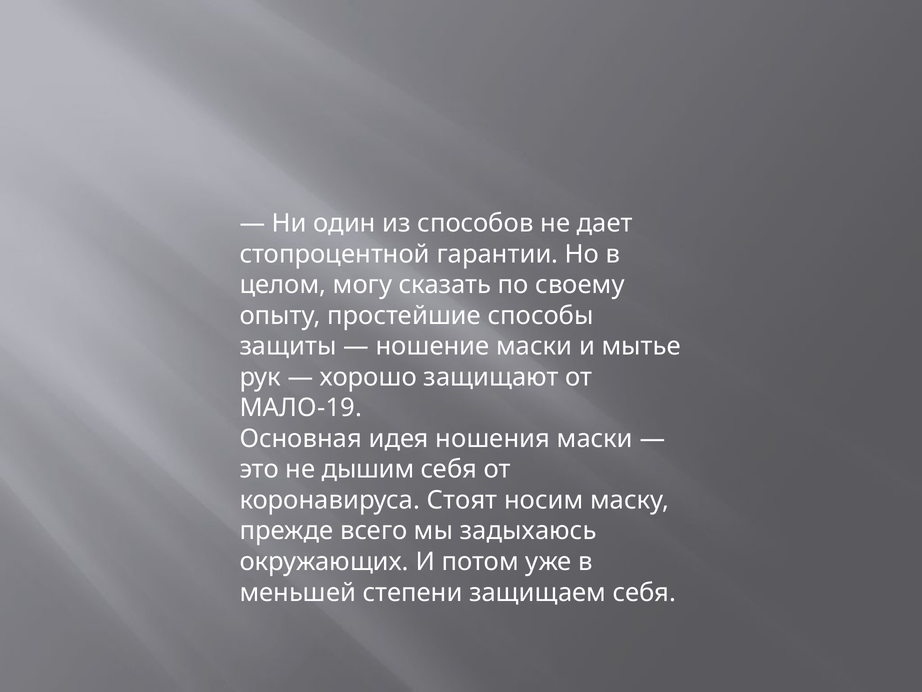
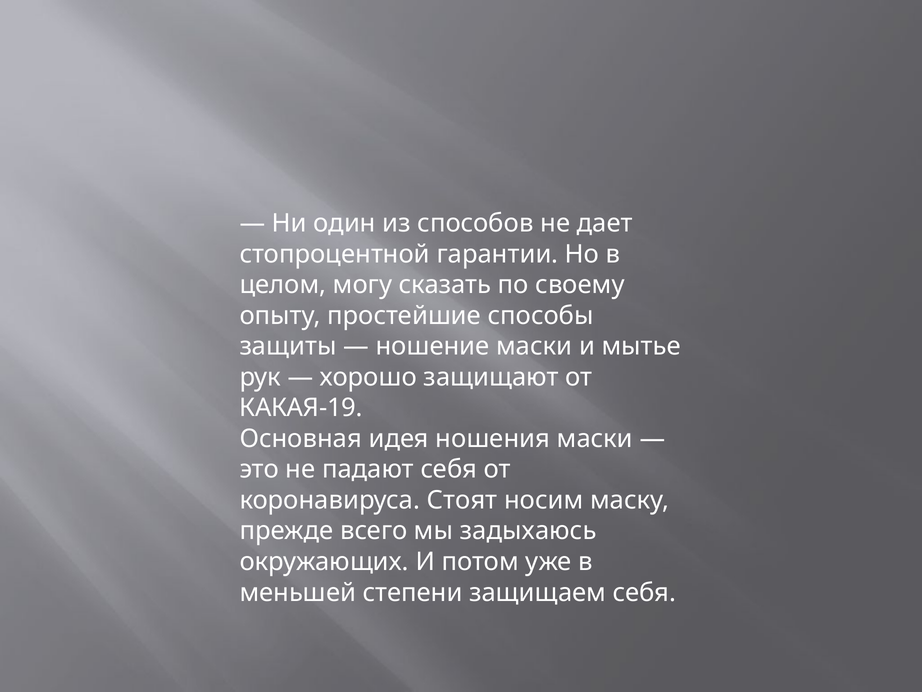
МАЛО-19: МАЛО-19 -> КАКАЯ-19 (301, 408)
дышим: дышим -> падают (368, 469)
